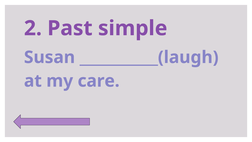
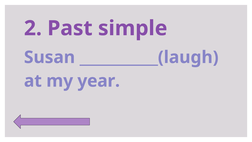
care: care -> year (99, 81)
